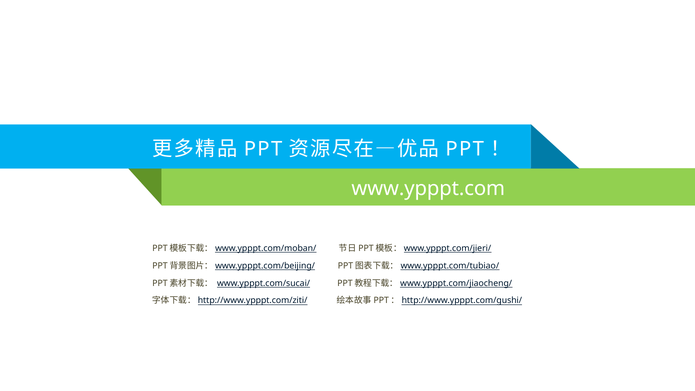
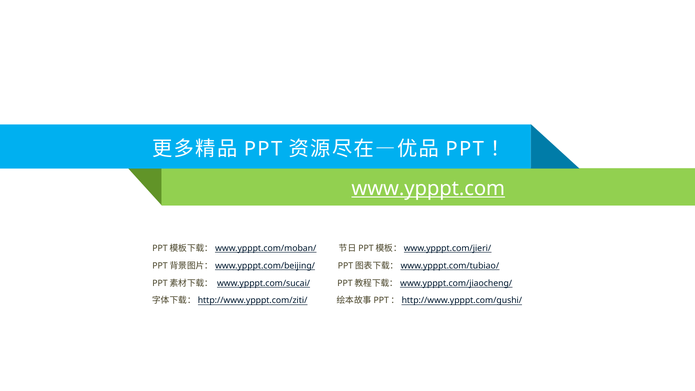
www.ypppt.com underline: none -> present (428, 188)
